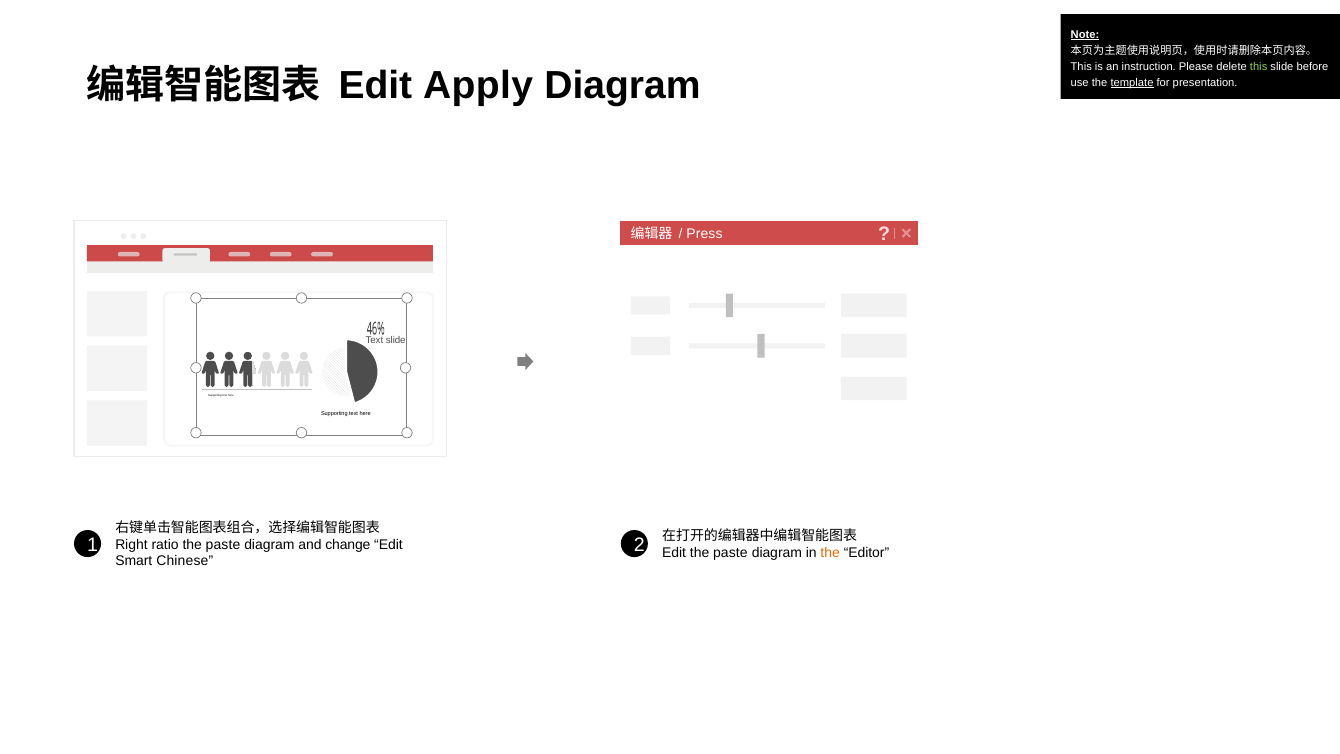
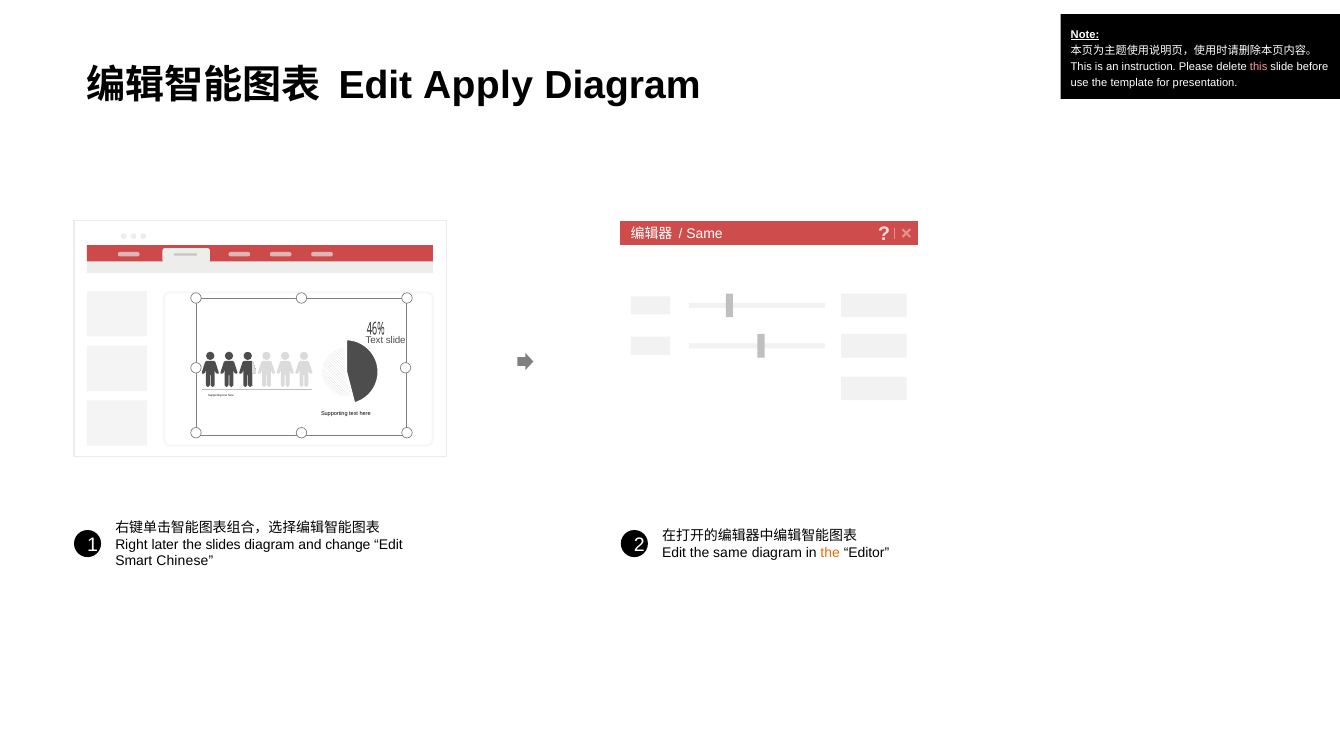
this colour: light green -> pink (1259, 67)
template underline: present -> none (1132, 83)
Press: Press -> Same (705, 234)
ratio: ratio -> later (165, 544)
paste: paste -> slides (223, 544)
Edit the paste: paste -> same (730, 553)
